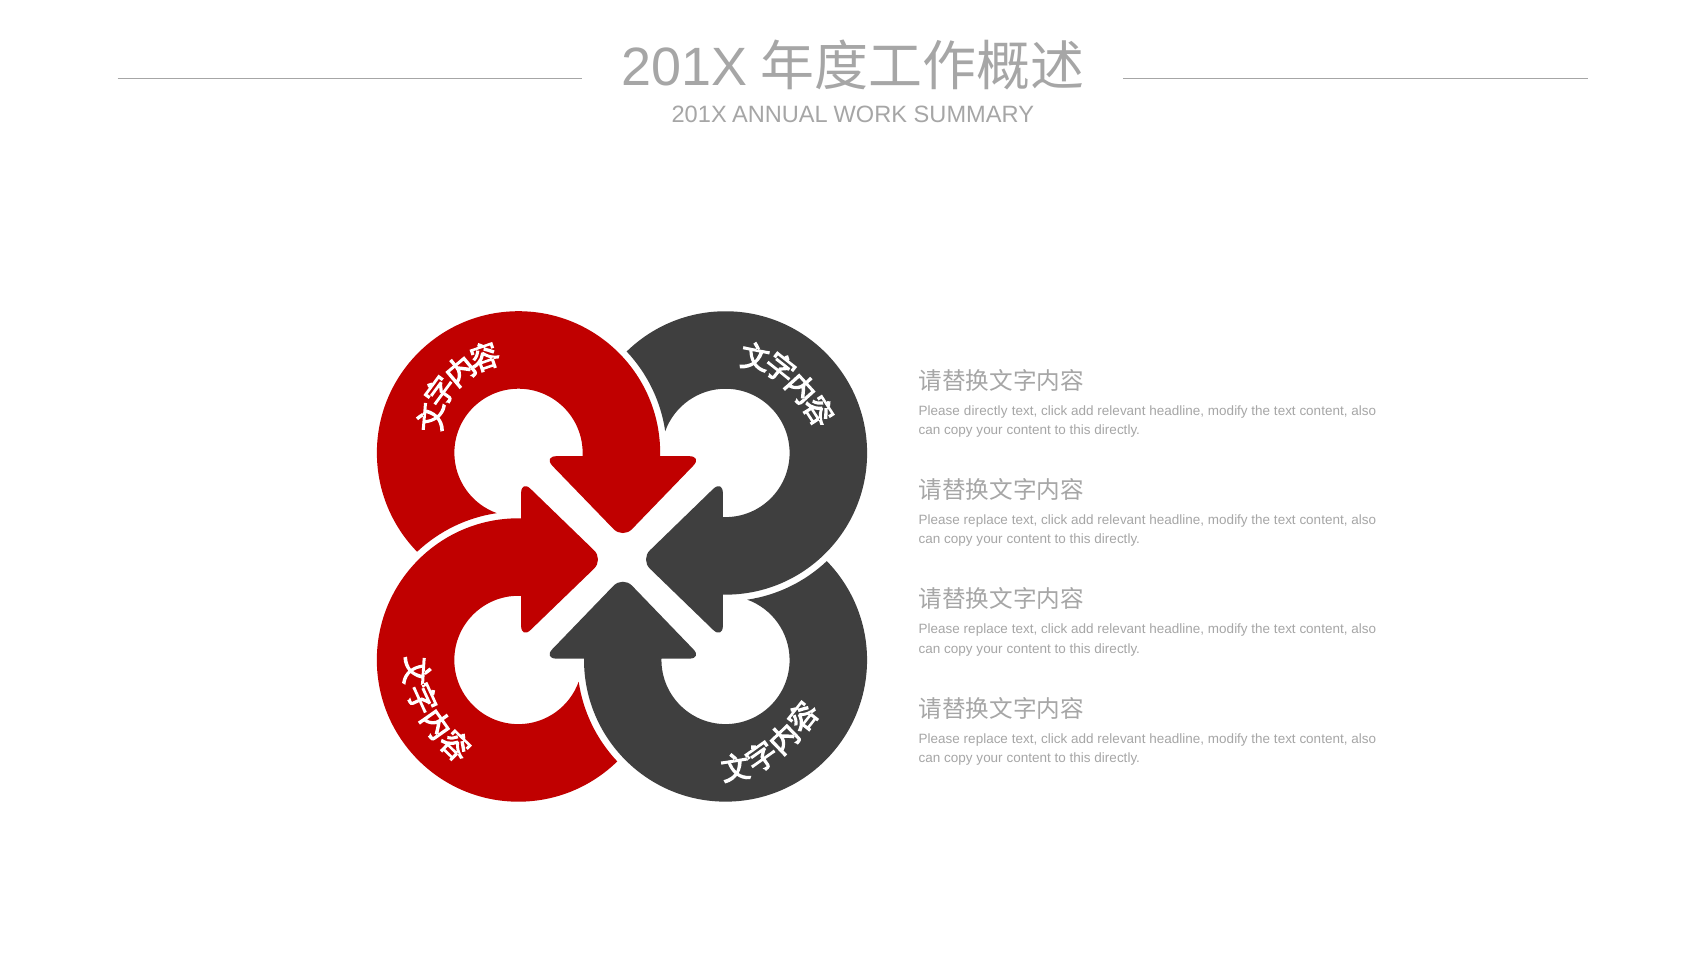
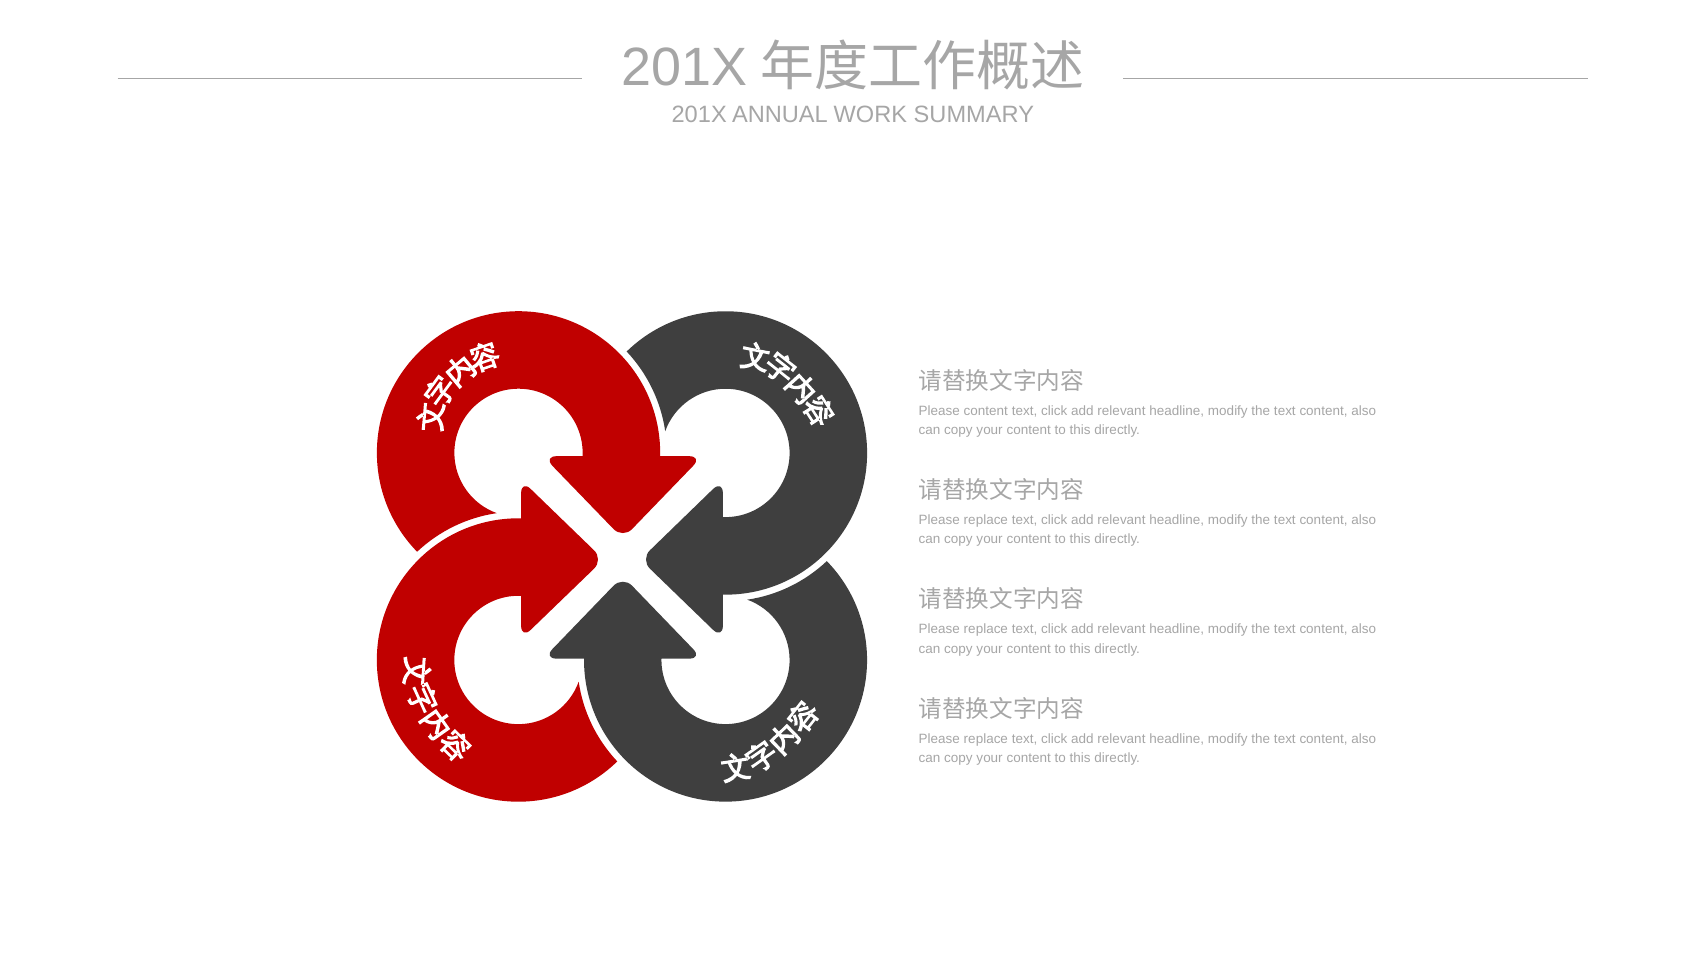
Please directly: directly -> content (986, 411)
